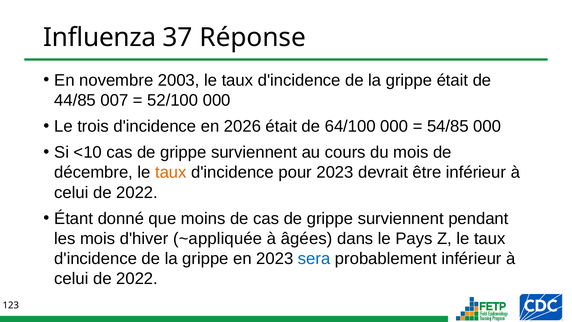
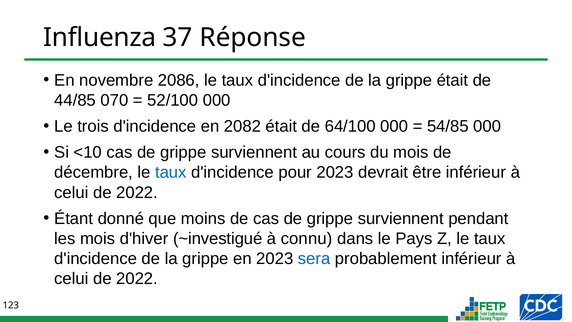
2003: 2003 -> 2086 (179, 80)
007: 007 -> 070 (114, 100)
2026: 2026 -> 2082 (242, 126)
taux colour: orange -> blue (171, 172)
~appliquée: ~appliquée -> ~investigué (218, 238)
âgées: âgées -> connu (307, 238)
